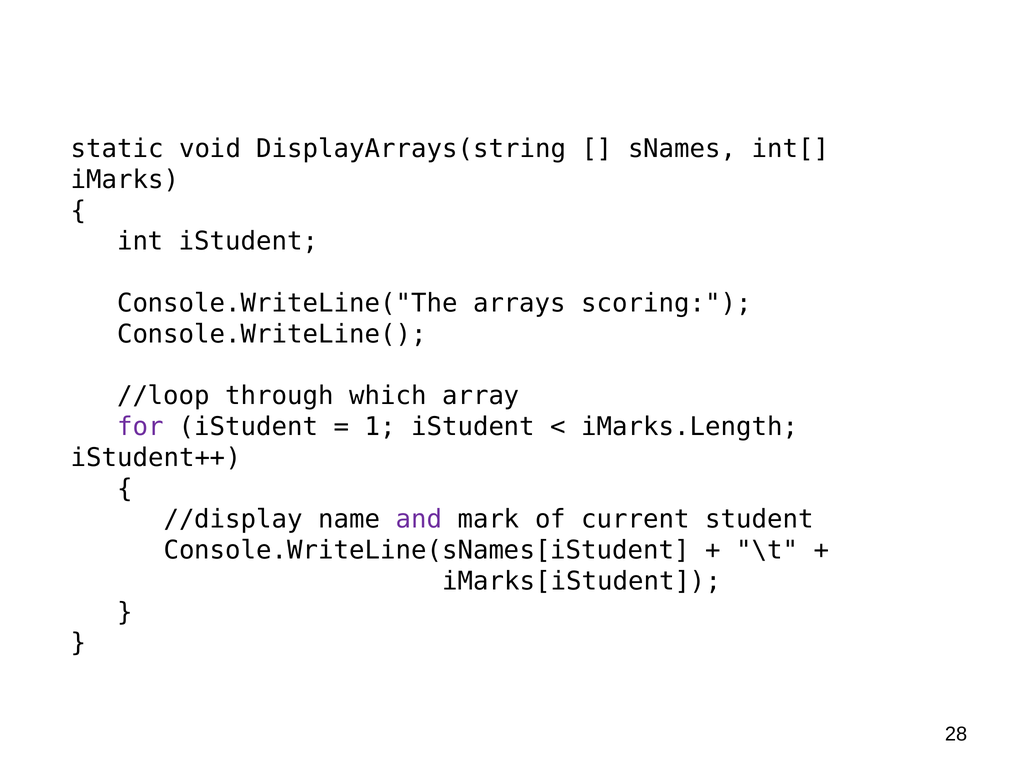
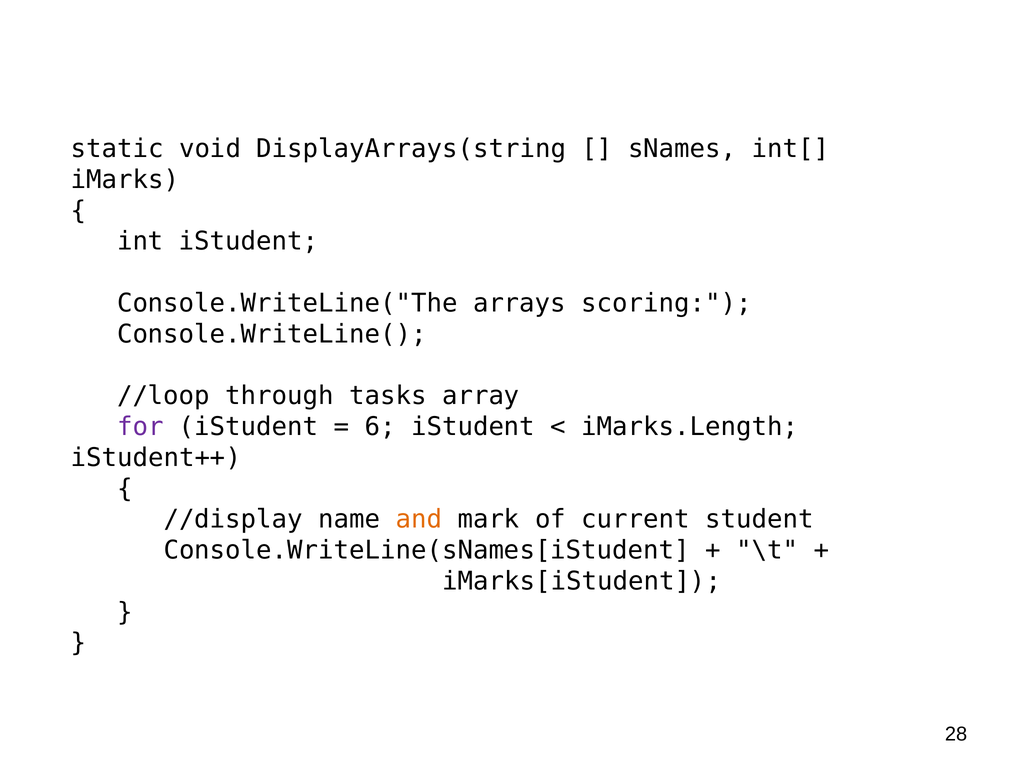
which: which -> tasks (388, 396)
1: 1 -> 6 (380, 427)
and colour: purple -> orange (419, 519)
